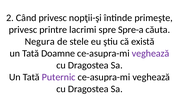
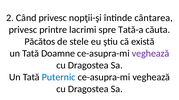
primeşte: primeşte -> cântarea (154, 18)
Spre-a: Spre-a -> Tată-a (131, 30)
Negura: Negura -> Păcătos (40, 42)
Puternic colour: purple -> blue (59, 78)
